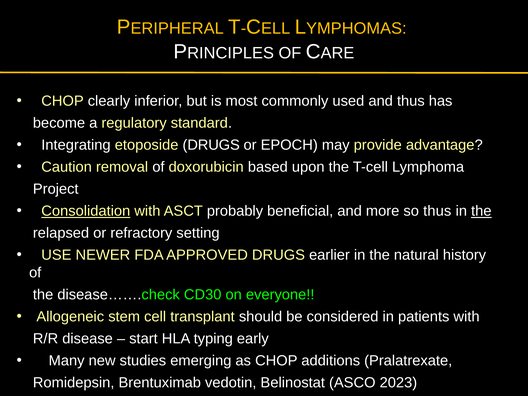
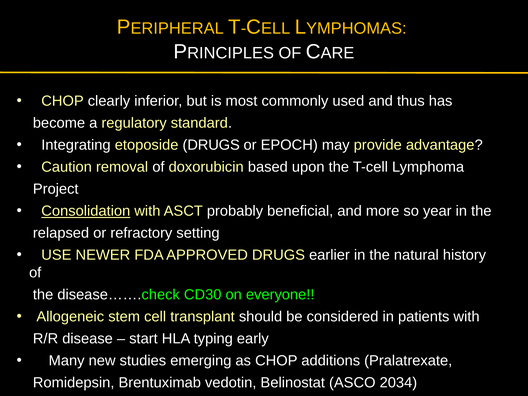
so thus: thus -> year (437, 211)
the underline: present -> none (481, 211)
2023: 2023 -> 2034 (398, 383)
